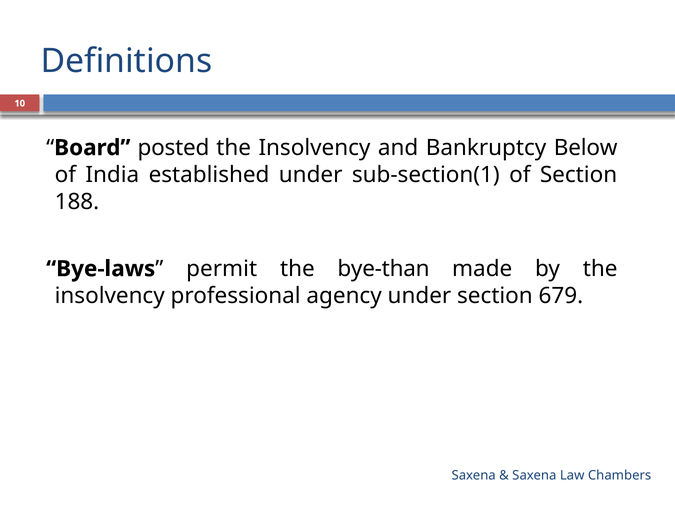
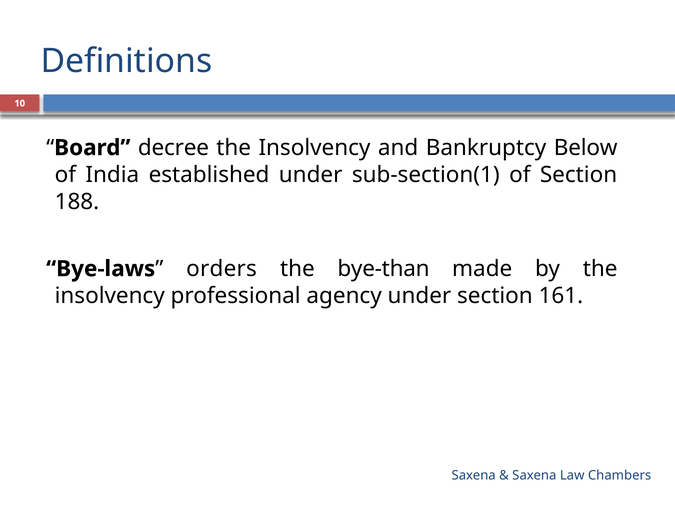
posted: posted -> decree (173, 148)
permit: permit -> orders (222, 269)
679: 679 -> 161 (561, 296)
